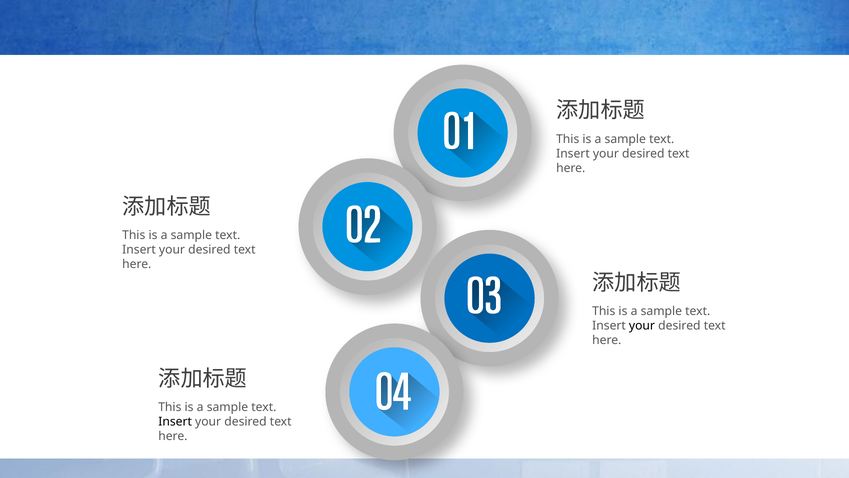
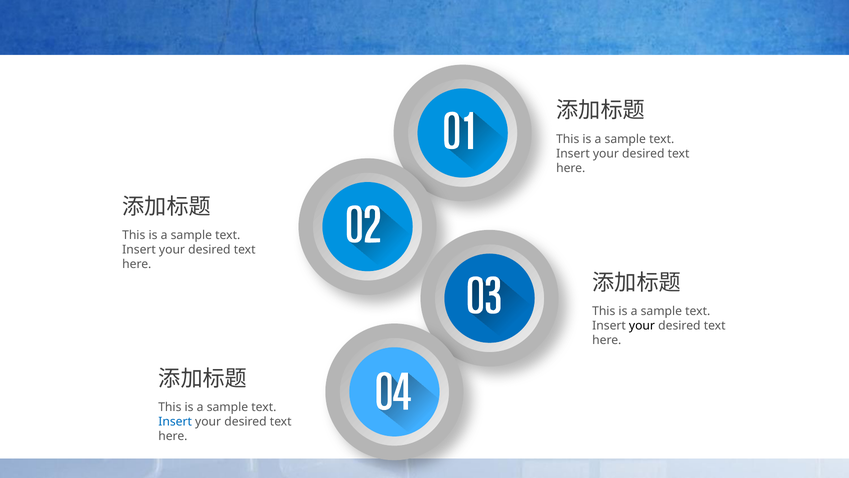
Insert colour: black -> blue (175, 421)
